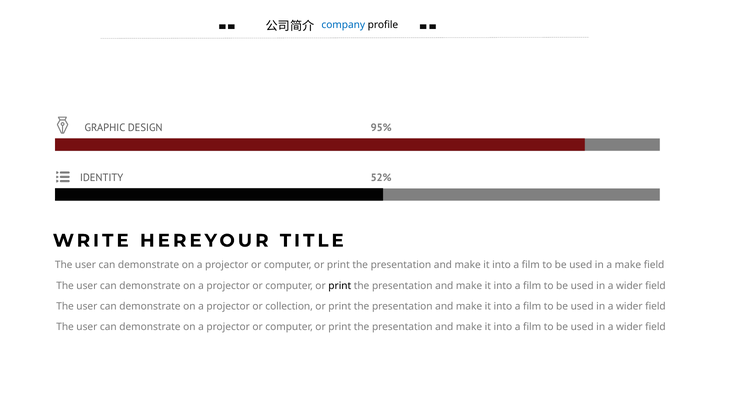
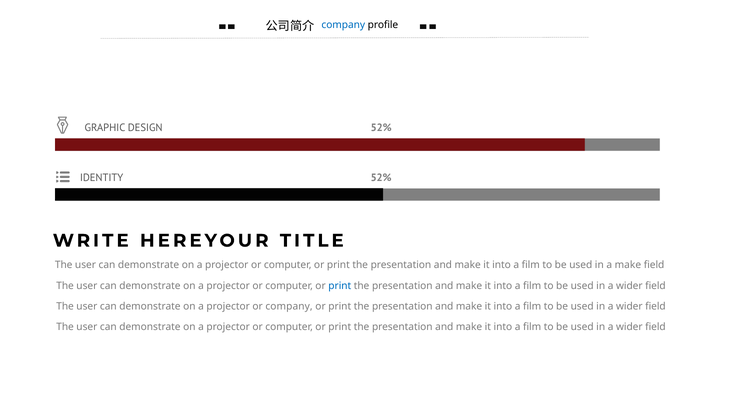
DESIGN 95%: 95% -> 52% (381, 127)
print colour: black -> blue (340, 285)
or collection: collection -> company (289, 306)
